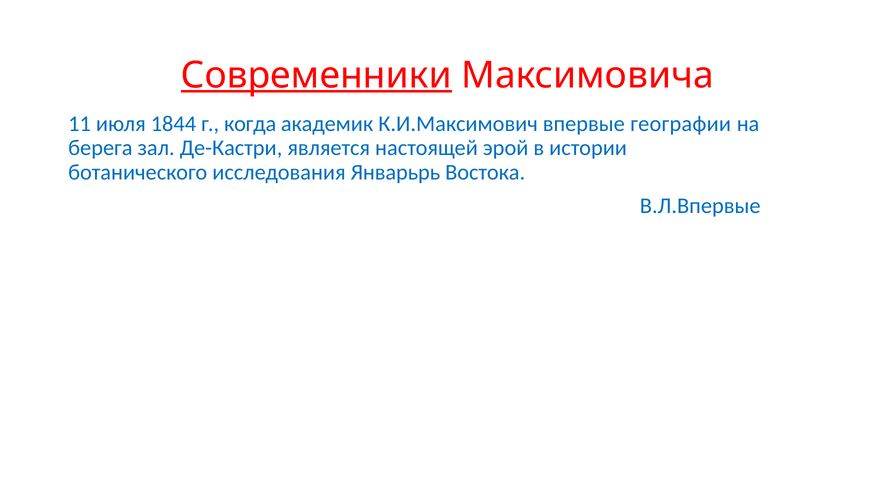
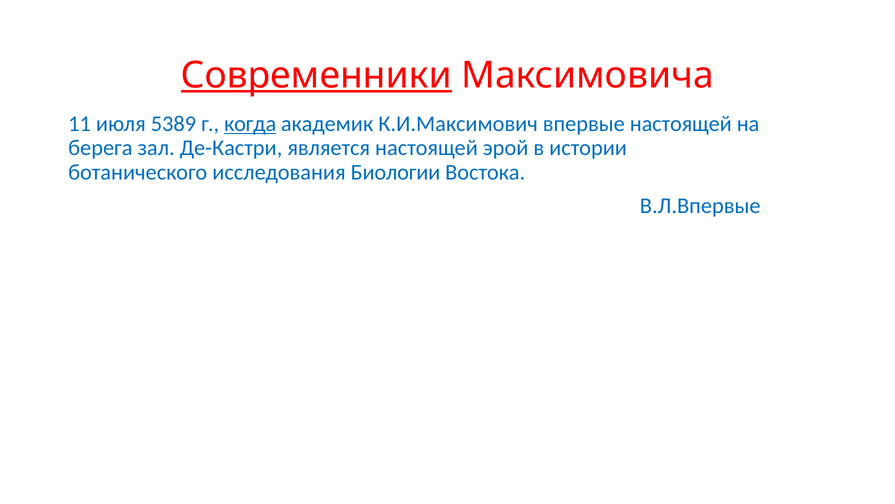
1844: 1844 -> 5389 (173, 124)
когда underline: none -> present (250, 124)
впервые географии: географии -> настоящей (681, 124)
Январьрь: Январьрь -> Биологии (395, 172)
